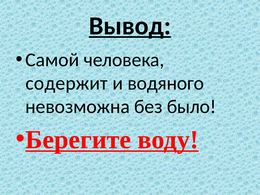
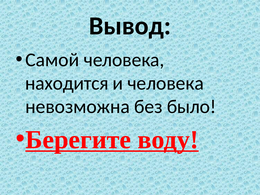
Вывод underline: present -> none (130, 26)
содержит: содержит -> находится (67, 83)
и водяного: водяного -> человека (166, 83)
